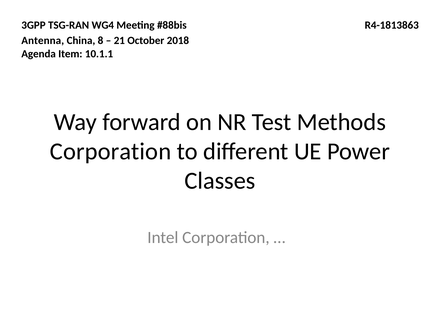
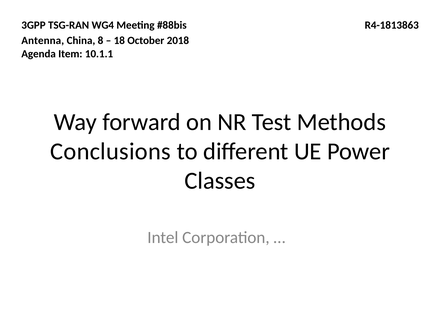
21: 21 -> 18 (119, 41)
Corporation: Corporation -> Conclusions (110, 151)
